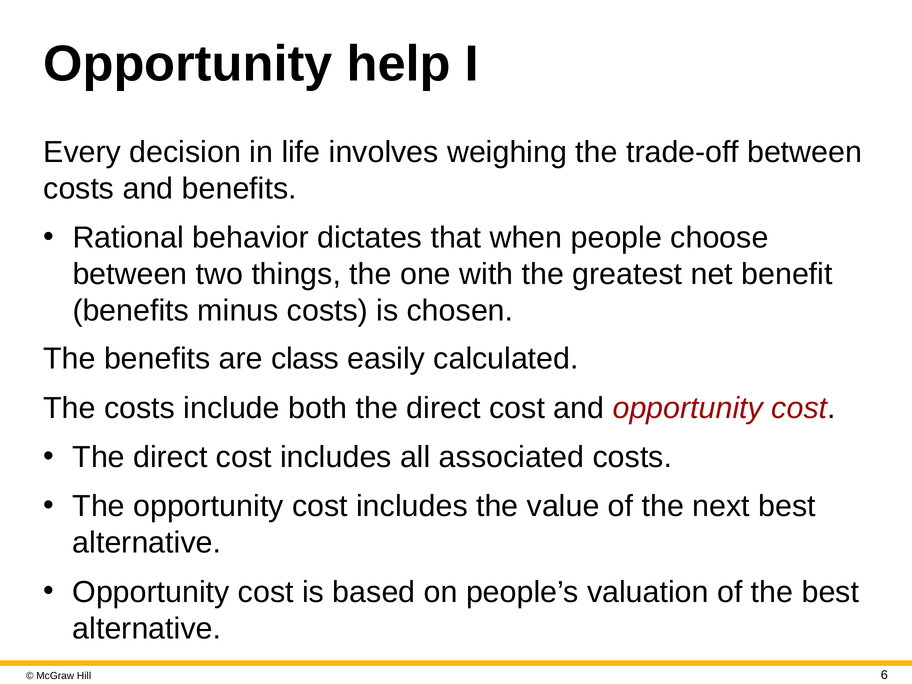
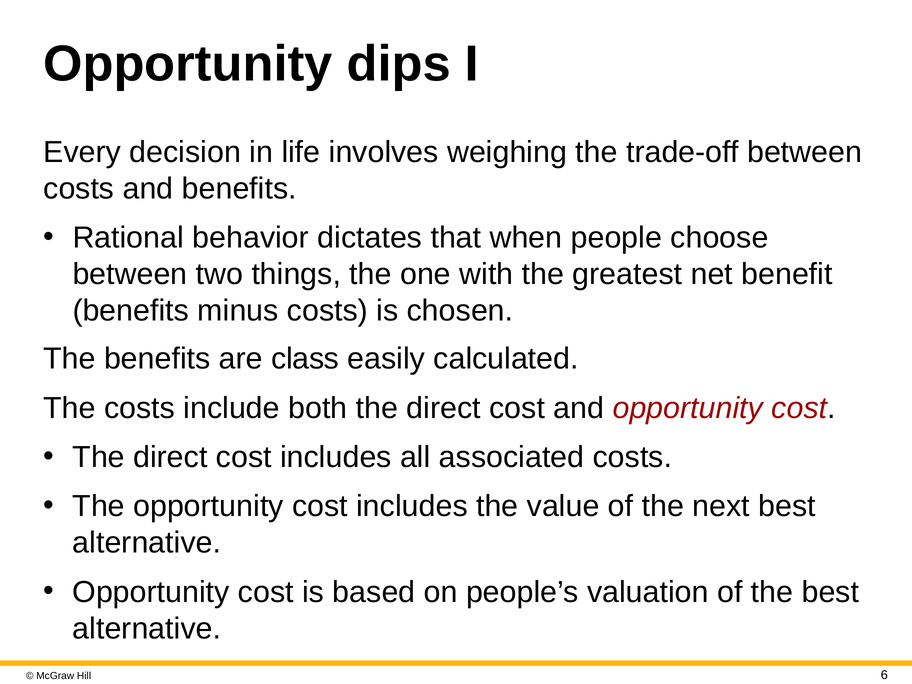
help: help -> dips (399, 64)
